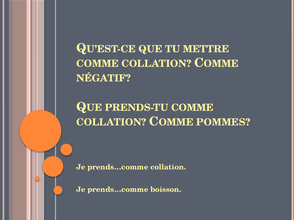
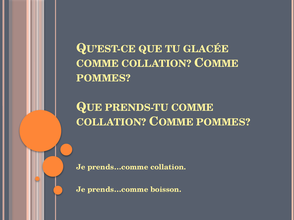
METTRE: METTRE -> GLACÉE (206, 49)
NÉGATIF: NÉGATIF -> POMMES (104, 78)
